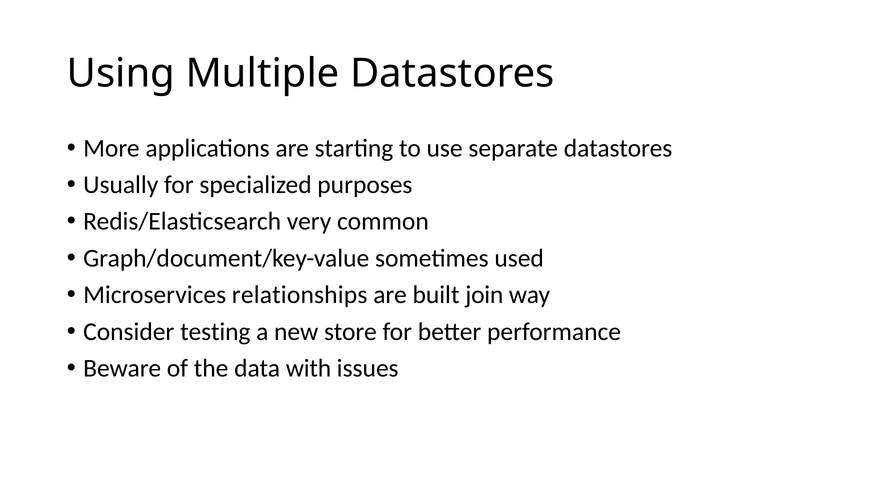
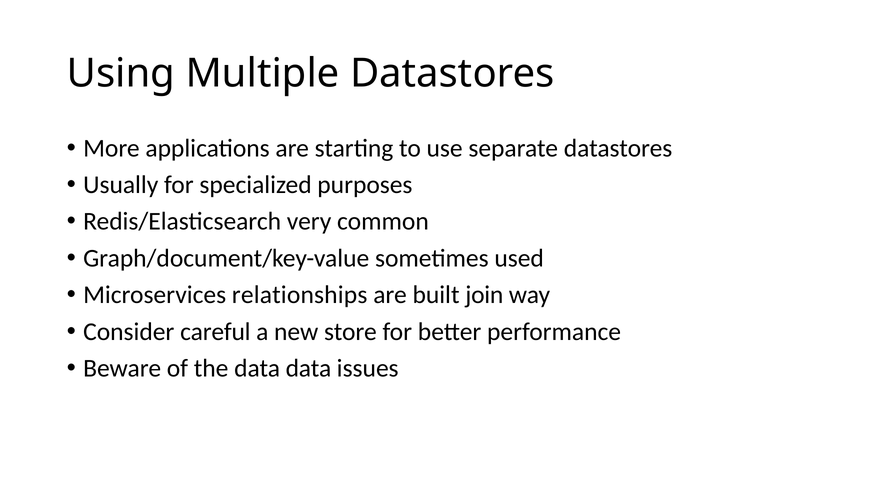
testing: testing -> careful (215, 331)
data with: with -> data (309, 368)
